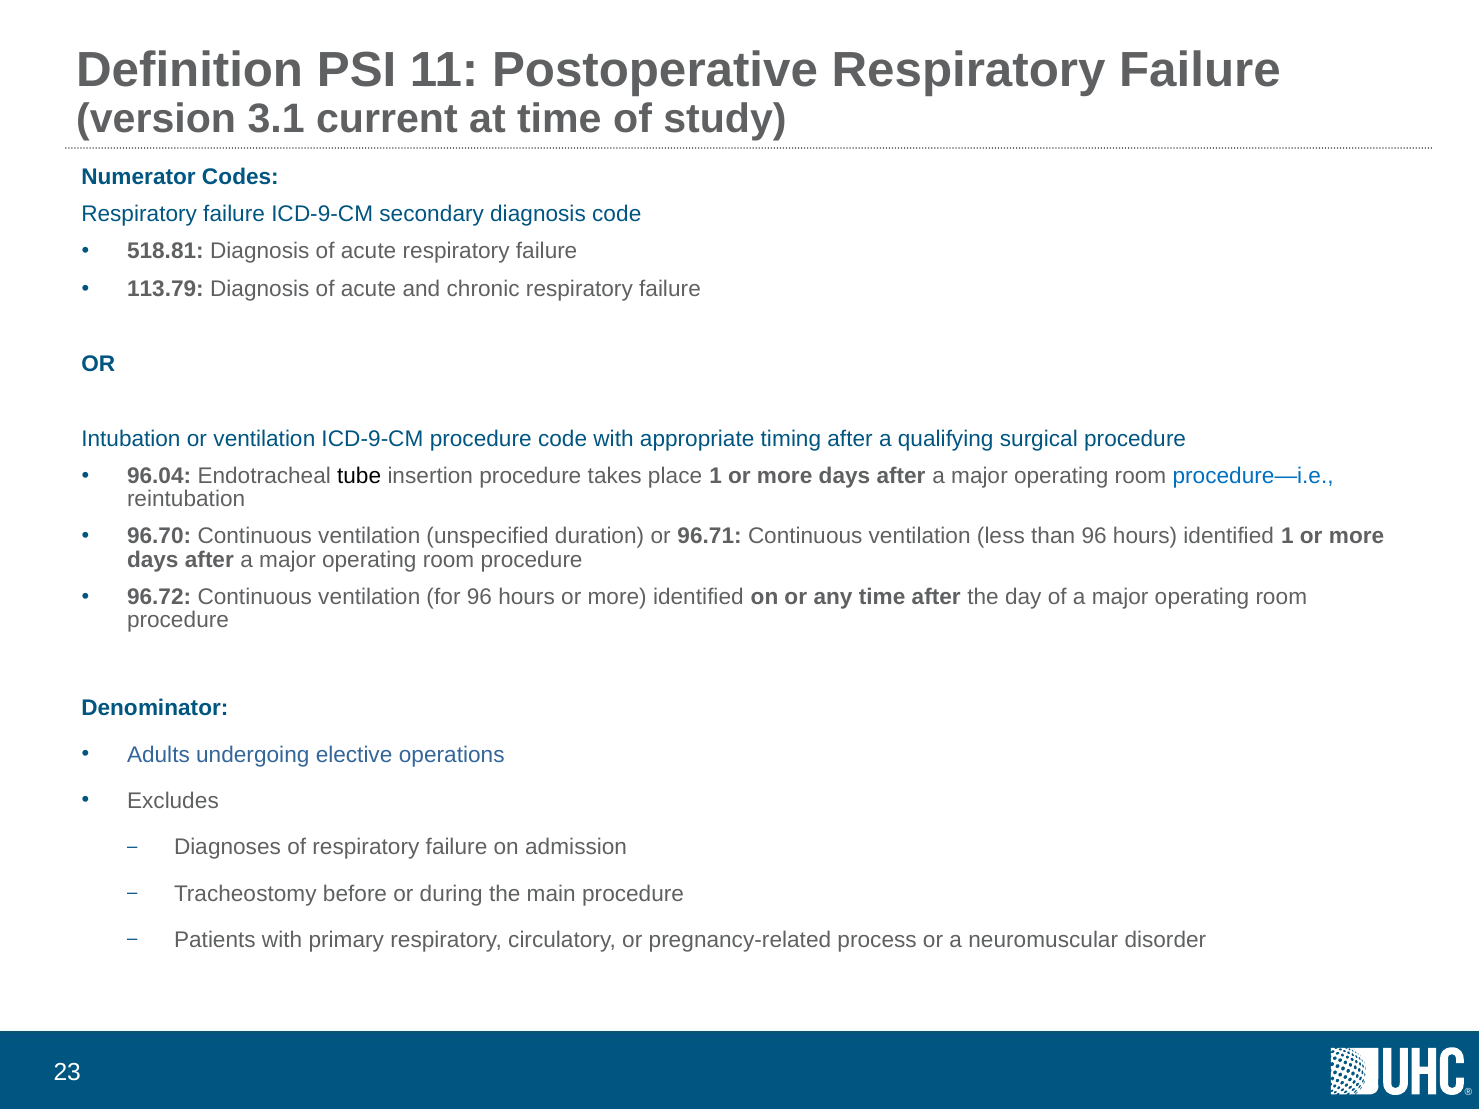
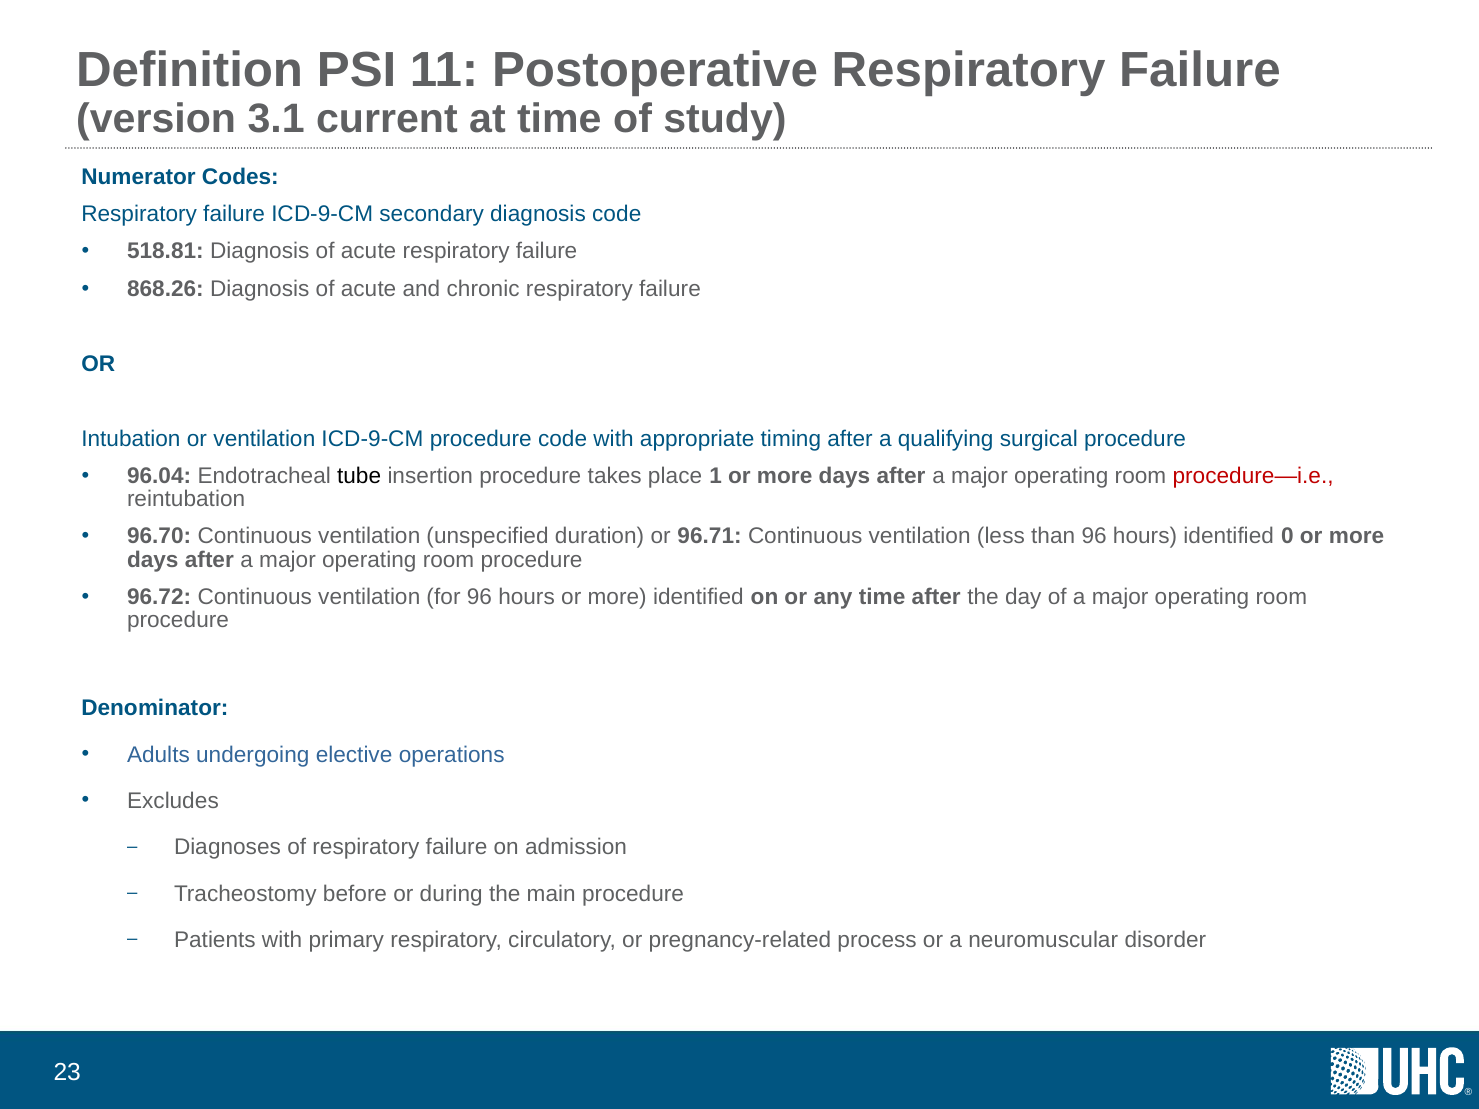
113.79: 113.79 -> 868.26 (165, 289)
procedure—i.e colour: blue -> red (1253, 476)
identified 1: 1 -> 0 (1287, 537)
